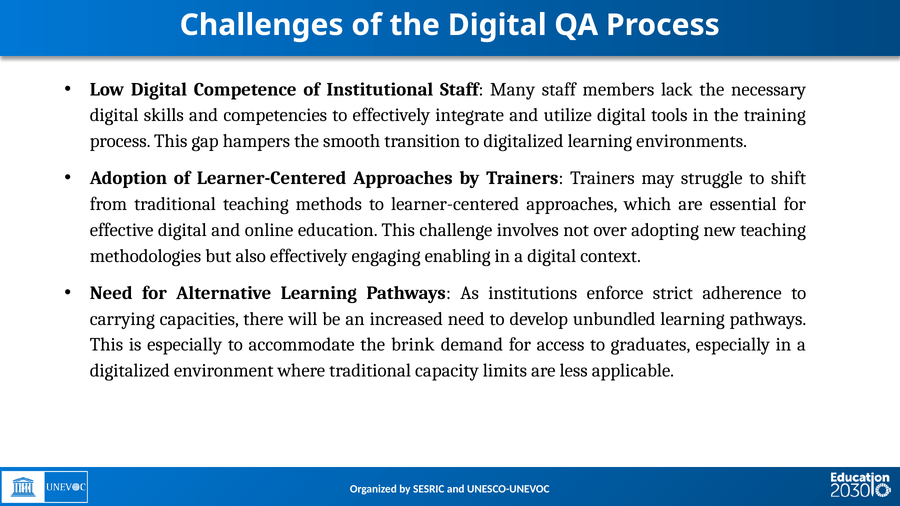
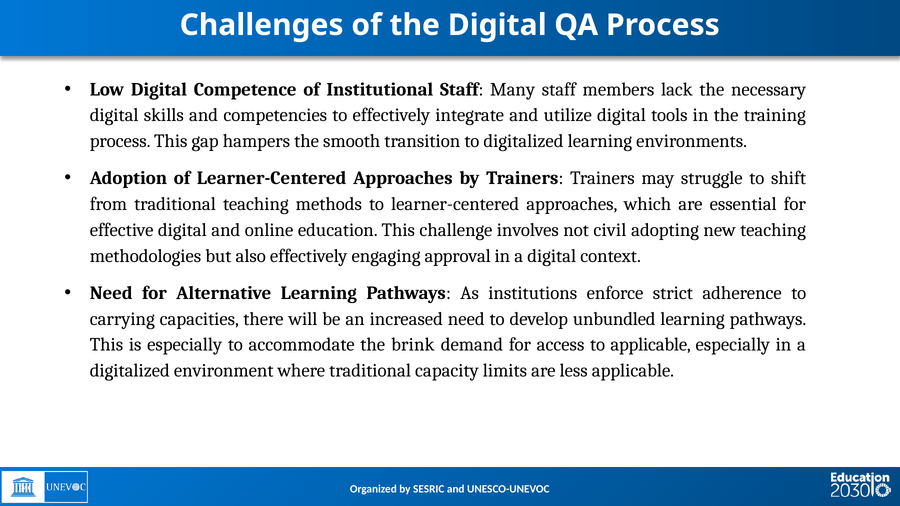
over: over -> civil (610, 230)
enabling: enabling -> approval (458, 256)
to graduates: graduates -> applicable (651, 345)
